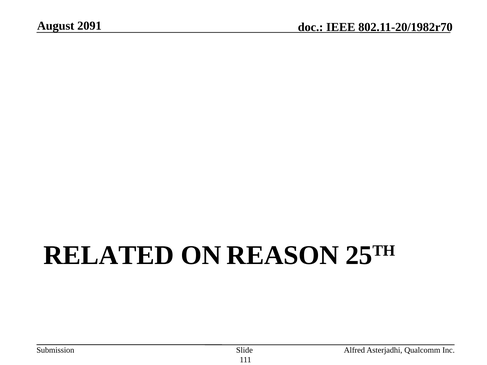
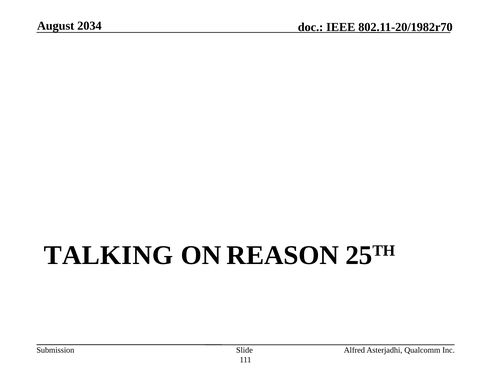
2091: 2091 -> 2034 (89, 26)
RELATED: RELATED -> TALKING (109, 255)
